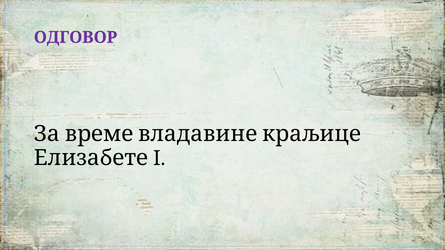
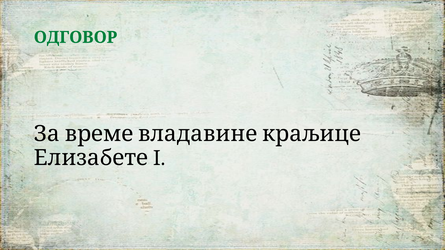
ОДГОВОР colour: purple -> green (76, 37)
